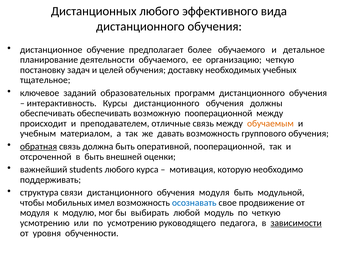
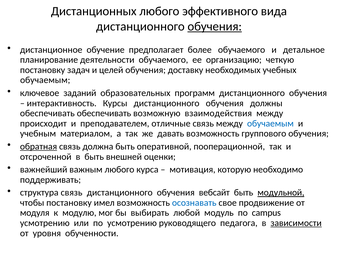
обучения underline: none -> present (215, 26)
тщательное: тщательное -> обучаемым (45, 80)
возможную пооперационной: пооперационной -> взаимодействия (218, 113)
обучаемым colour: orange -> blue (270, 123)
students: students -> важным (86, 169)
структура связи: связи -> связь (72, 192)
обучения модуля: модуля -> вебсайт (214, 192)
модульной underline: none -> present (281, 192)
чтобы мобильных: мобильных -> постановку (69, 202)
по четкую: четкую -> campus (266, 212)
